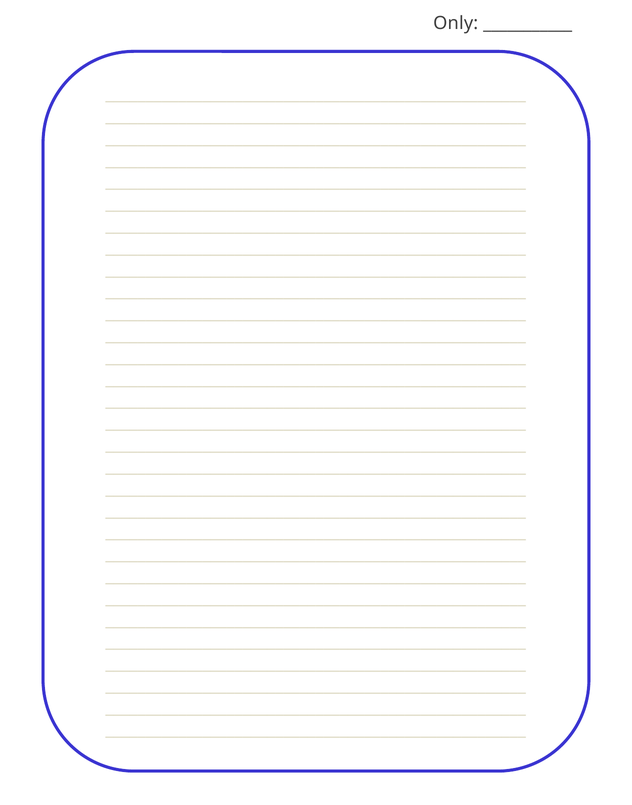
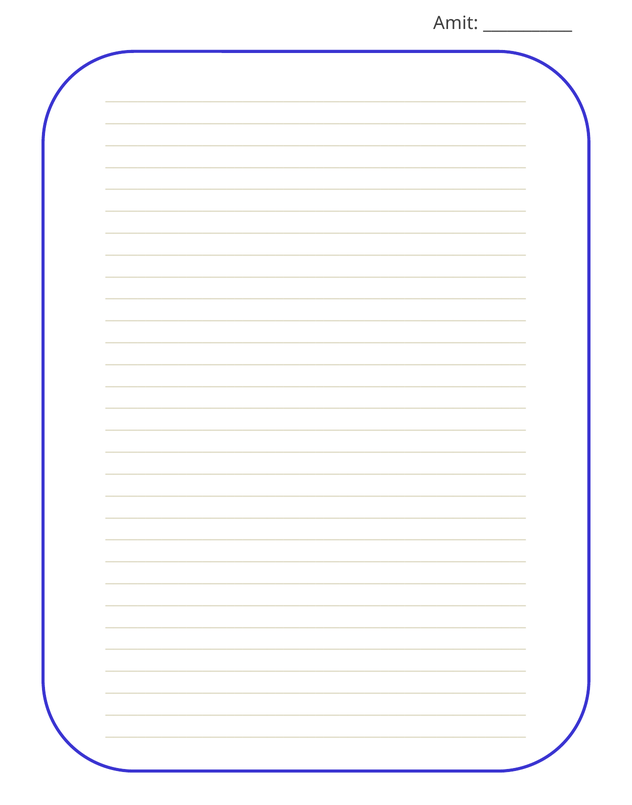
Only: Only -> Amit (456, 23)
